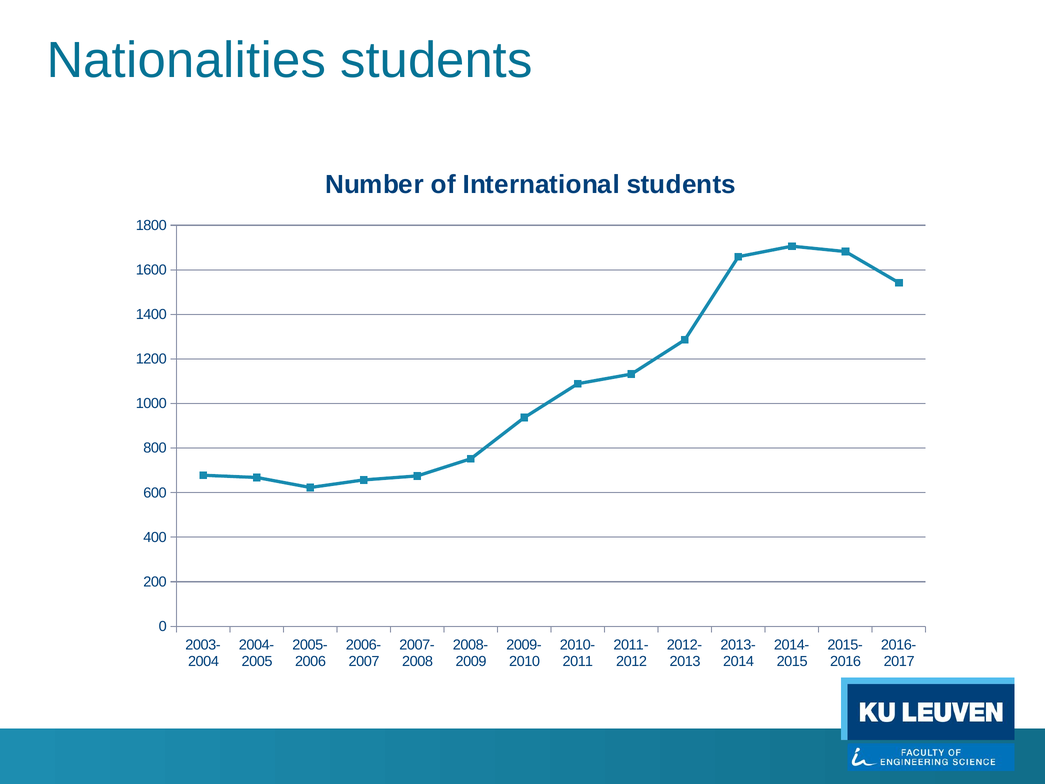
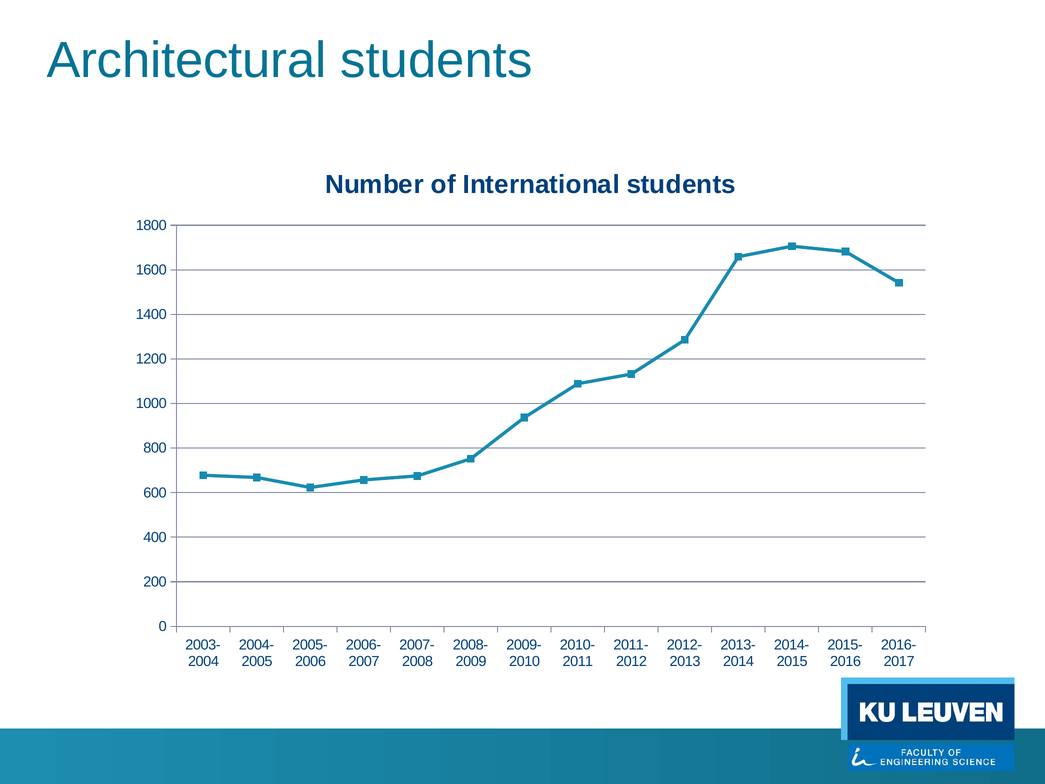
Nationalities: Nationalities -> Architectural (187, 61)
